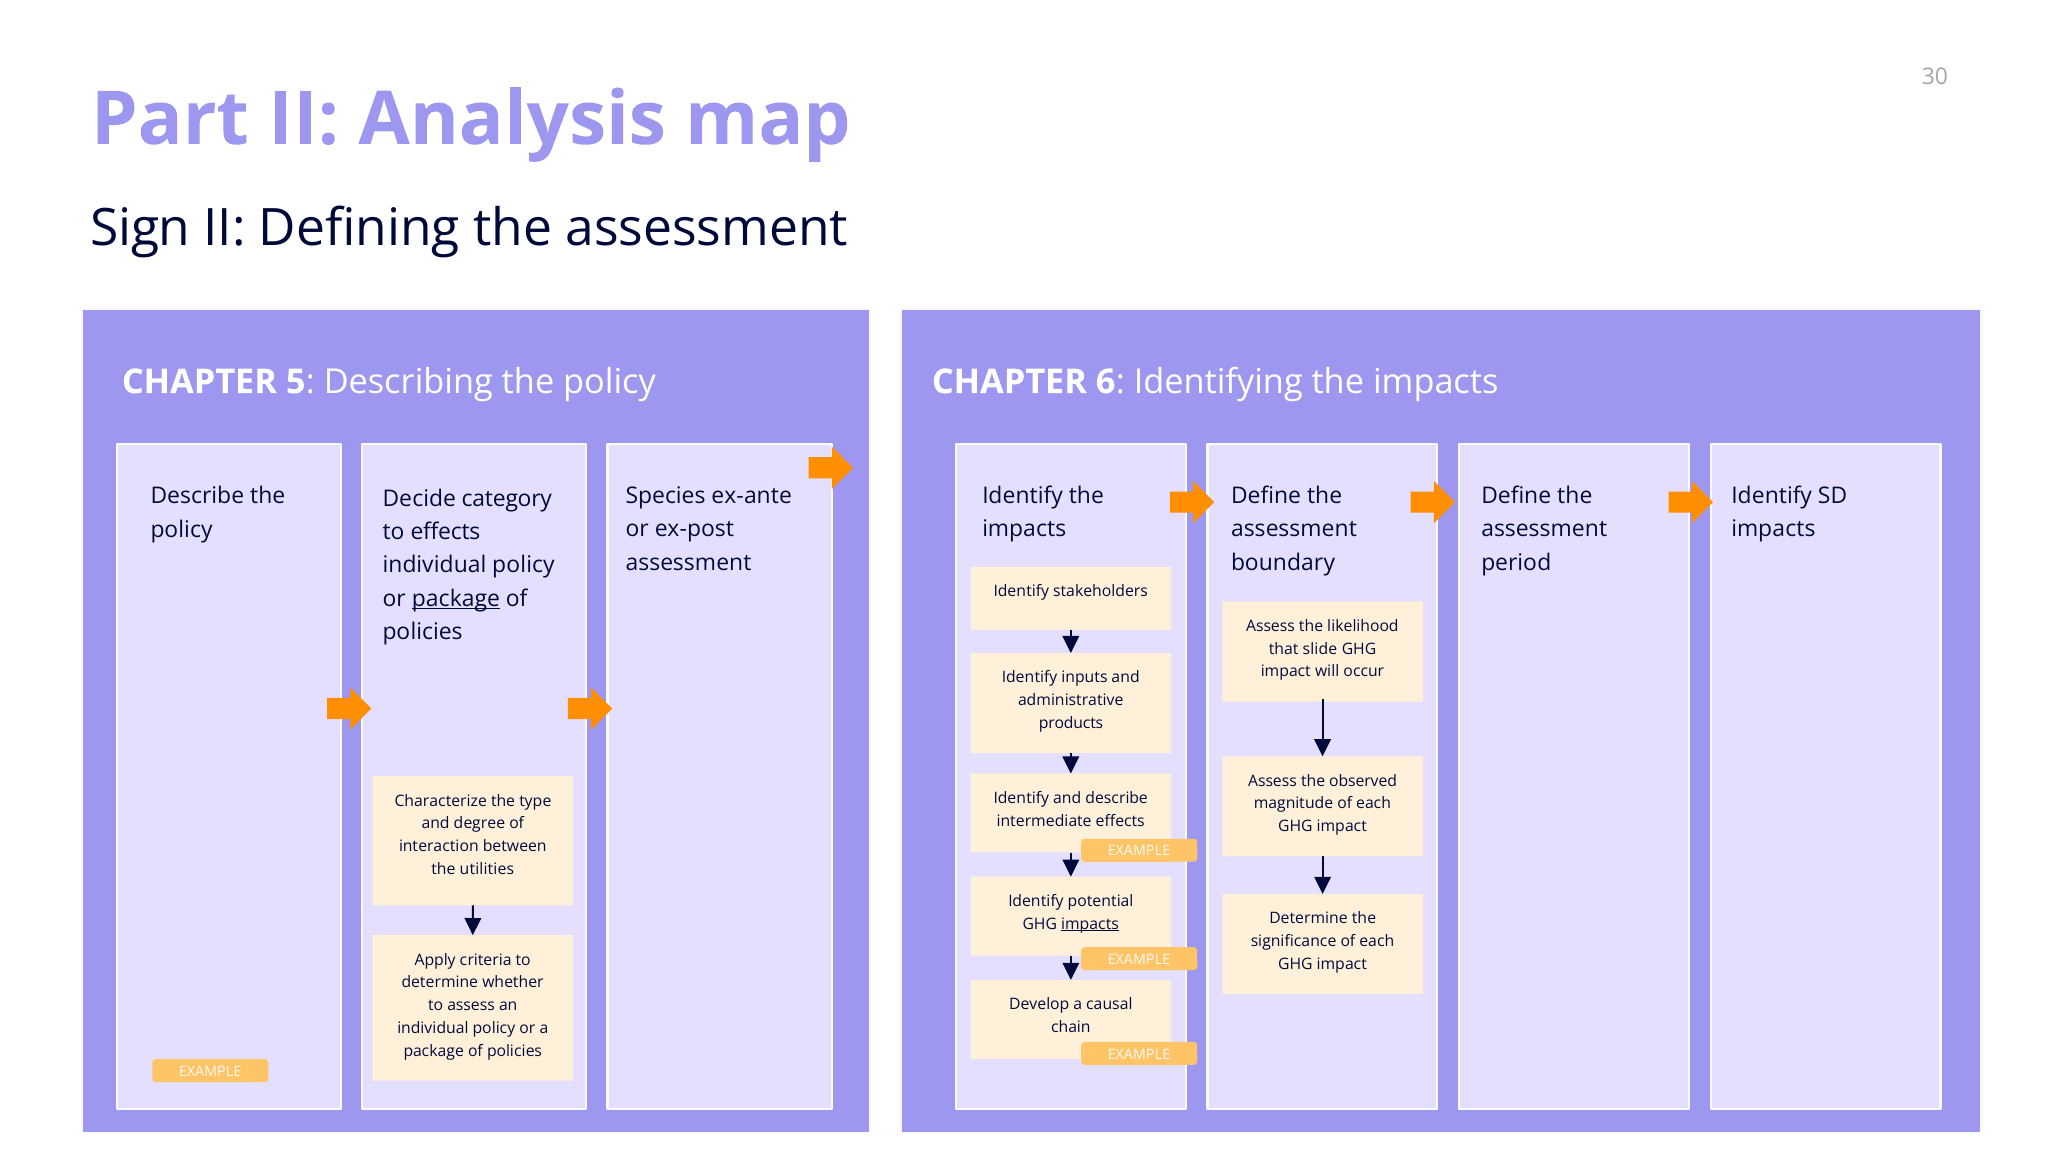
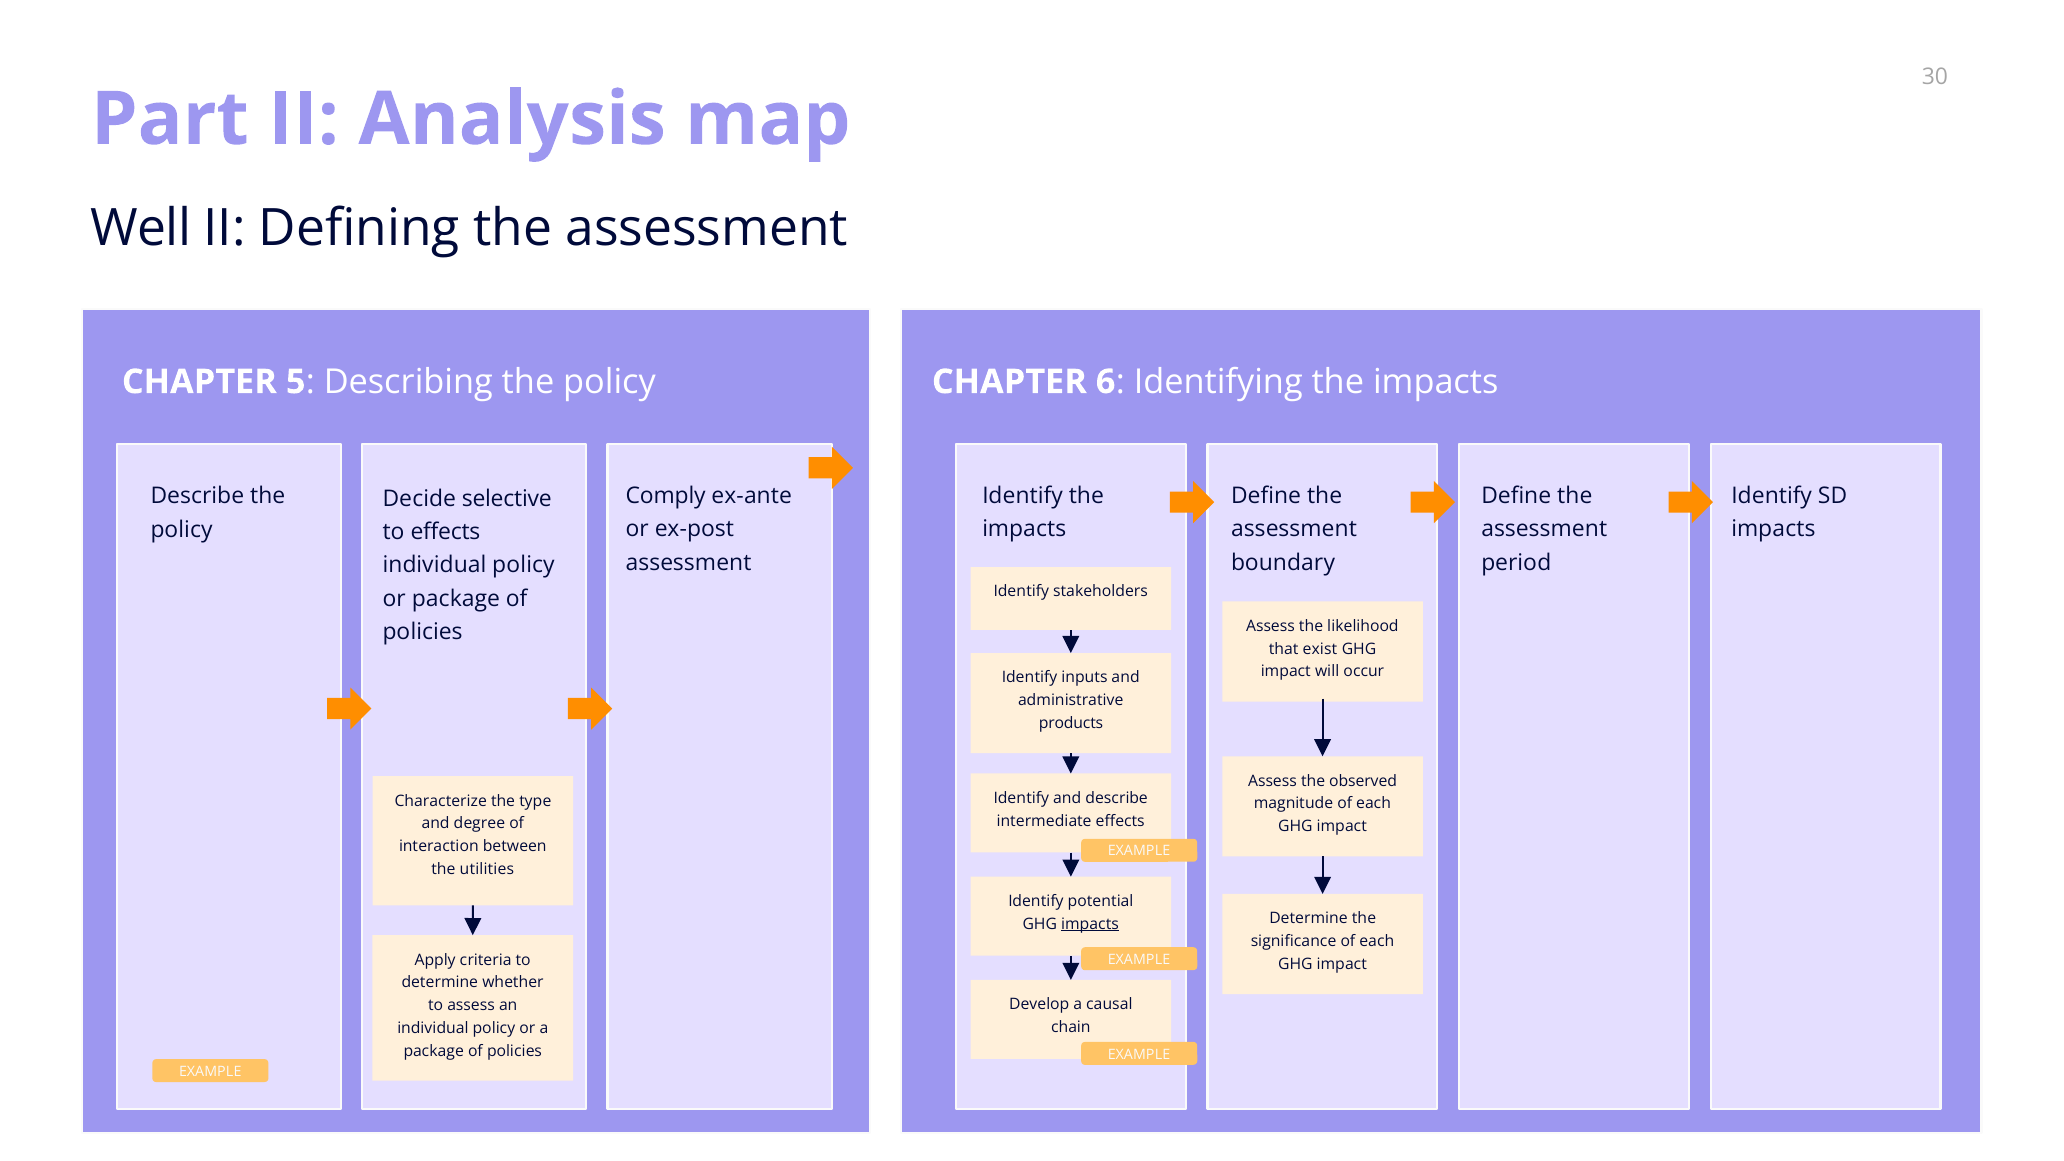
Sign: Sign -> Well (141, 228)
Species: Species -> Comply (666, 496)
category: category -> selective (507, 499)
package underline: present -> none (456, 599)
slide: slide -> exist (1320, 649)
